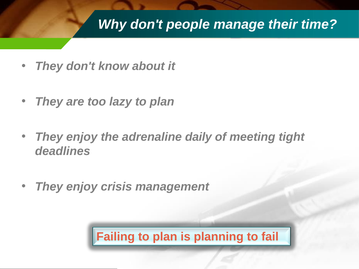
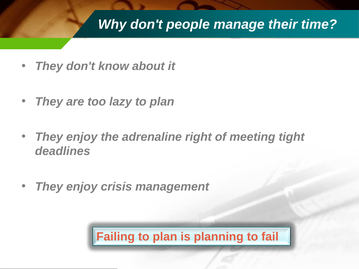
daily: daily -> right (198, 137)
